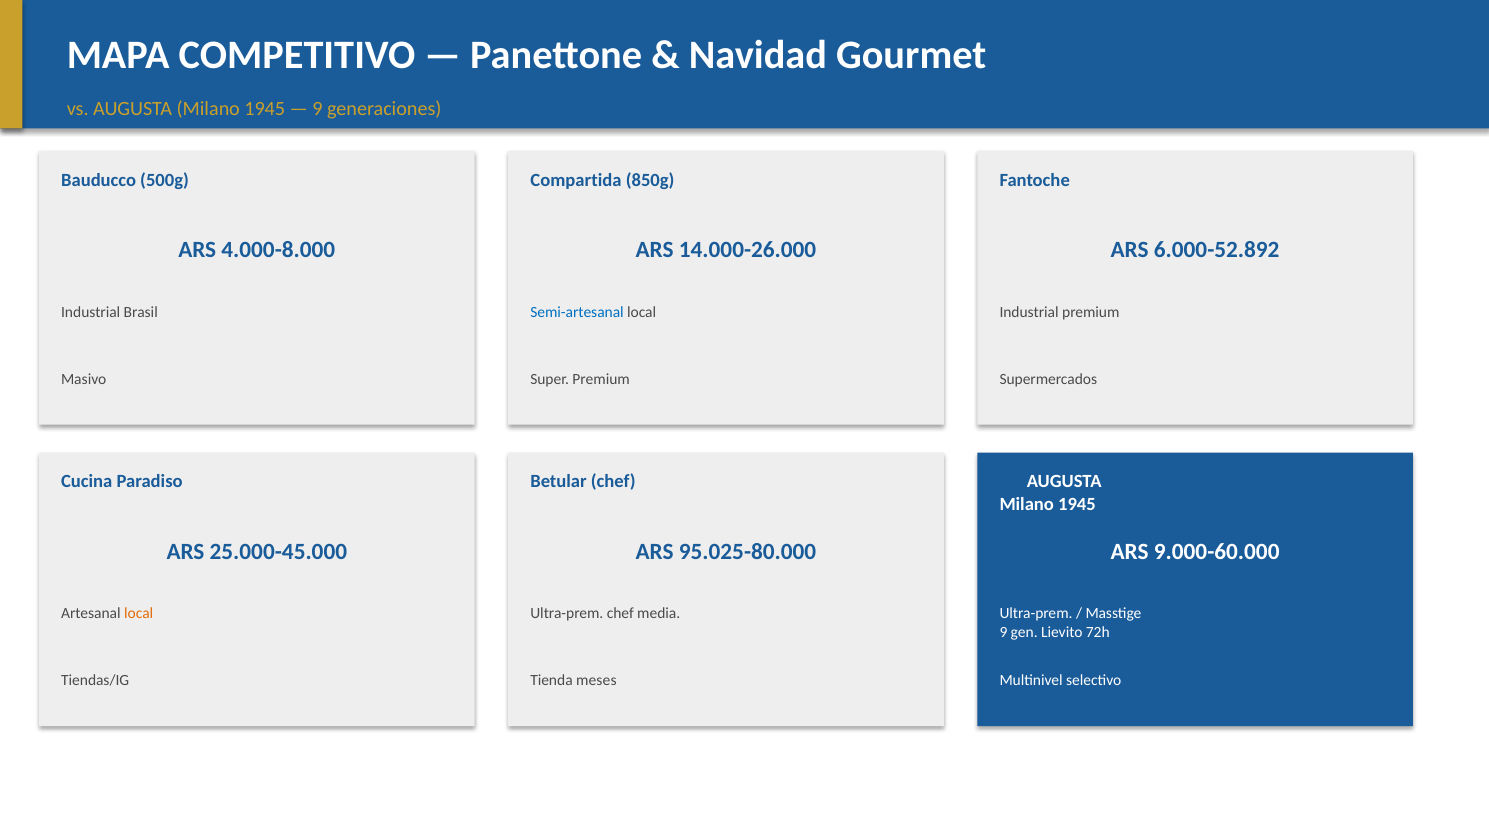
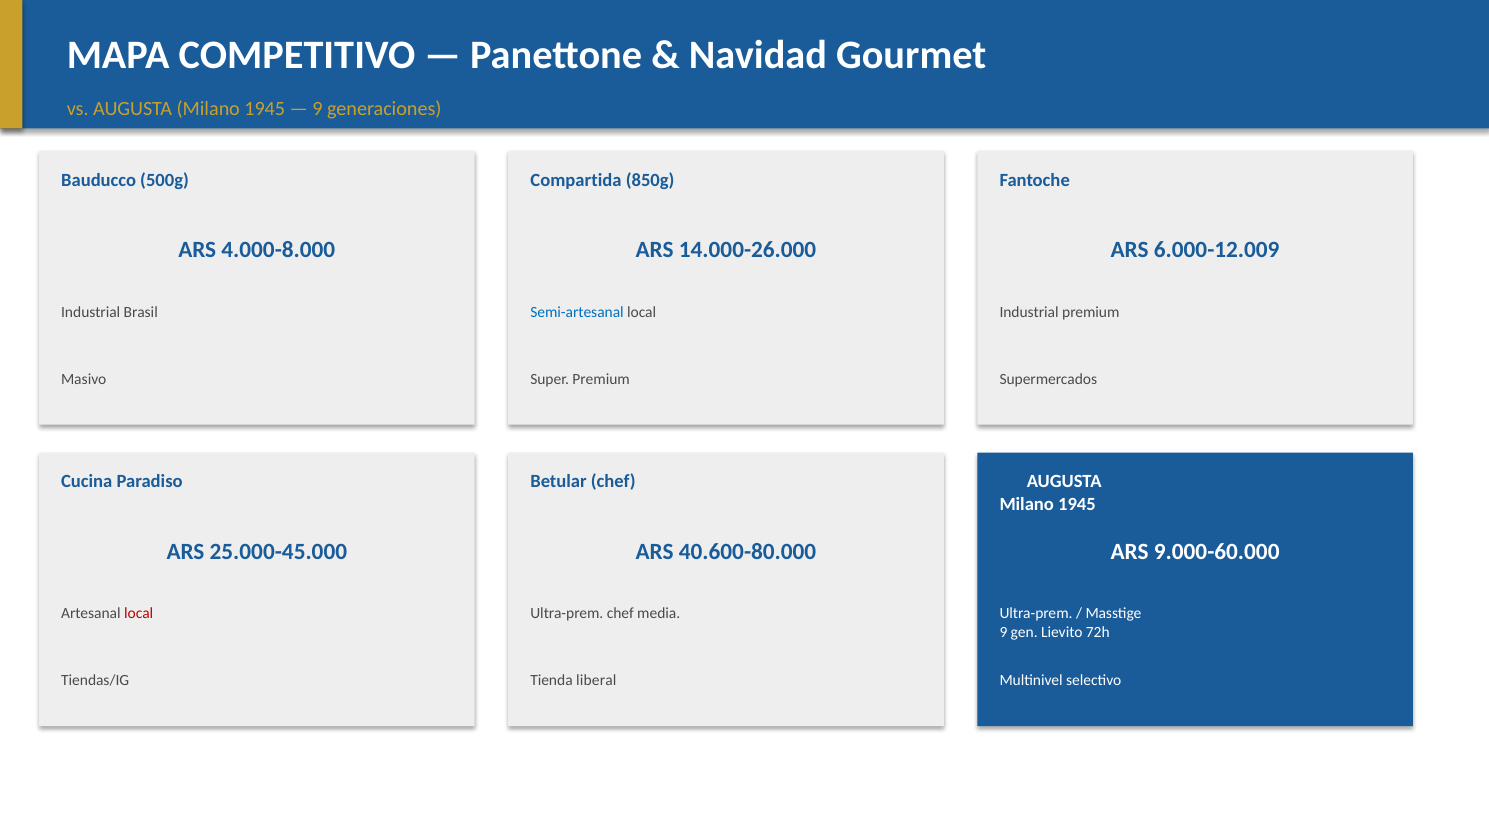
6.000-52.892: 6.000-52.892 -> 6.000-12.009 (1217, 250)
95.025-80.000: 95.025-80.000 -> 40.600-80.000 (748, 552)
local colour: orange -> red (139, 613)
meses: meses -> liberal (596, 680)
